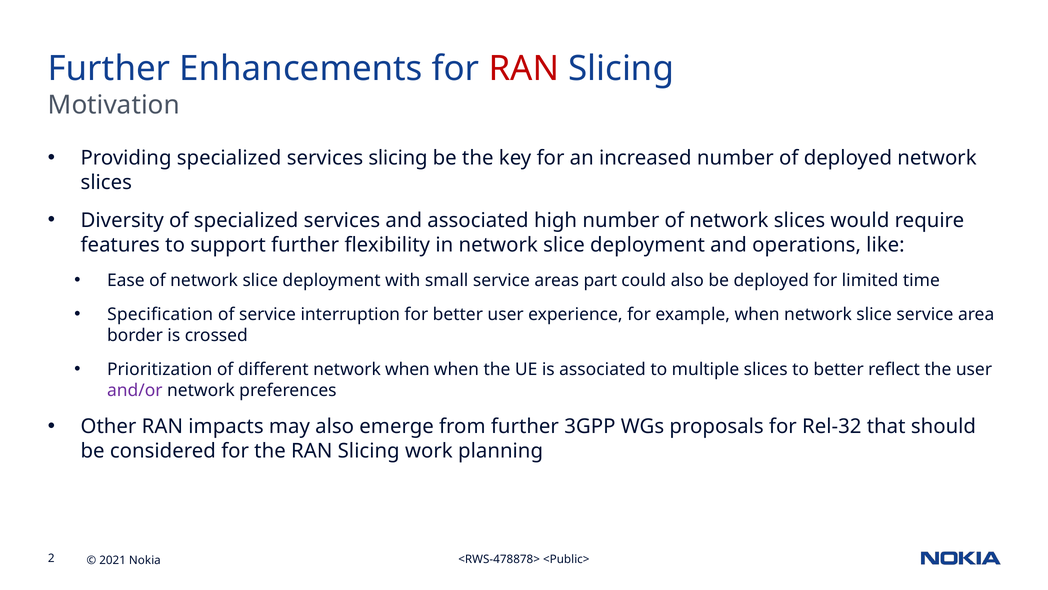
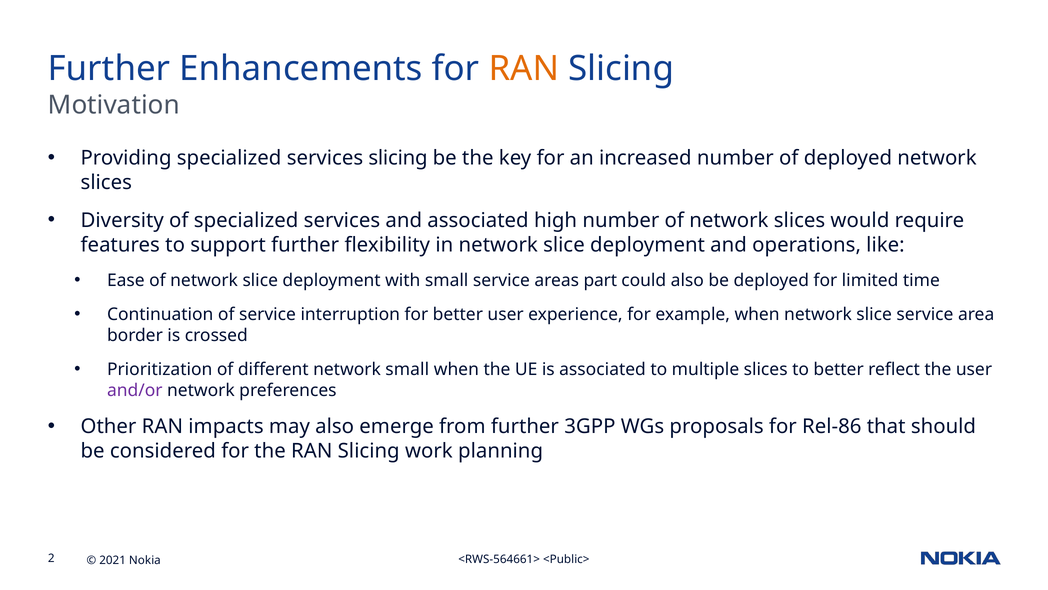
RAN colour: red -> orange (524, 69)
Specification: Specification -> Continuation (160, 314)
network when: when -> small (407, 369)
Rel-32: Rel-32 -> Rel-86 (832, 426)
<RWS-478878>: <RWS-478878> -> <RWS-564661> (499, 559)
